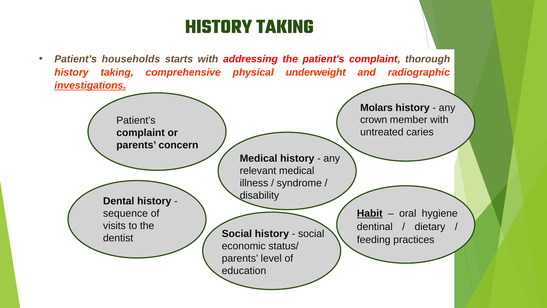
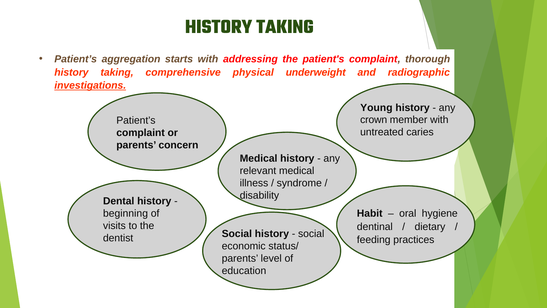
households: households -> aggregation (131, 59)
Molars: Molars -> Young (376, 108)
Habit underline: present -> none (370, 213)
sequence: sequence -> beginning (125, 213)
